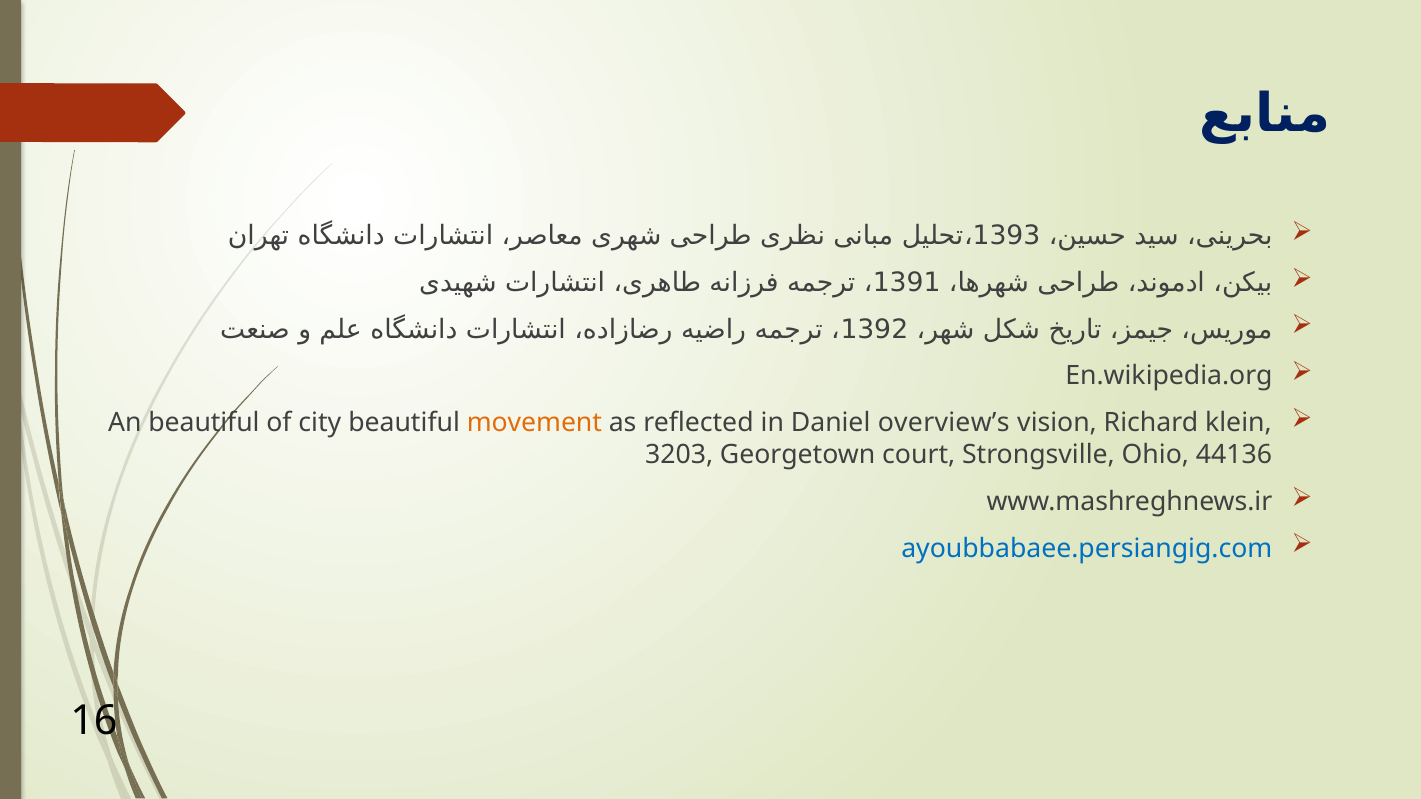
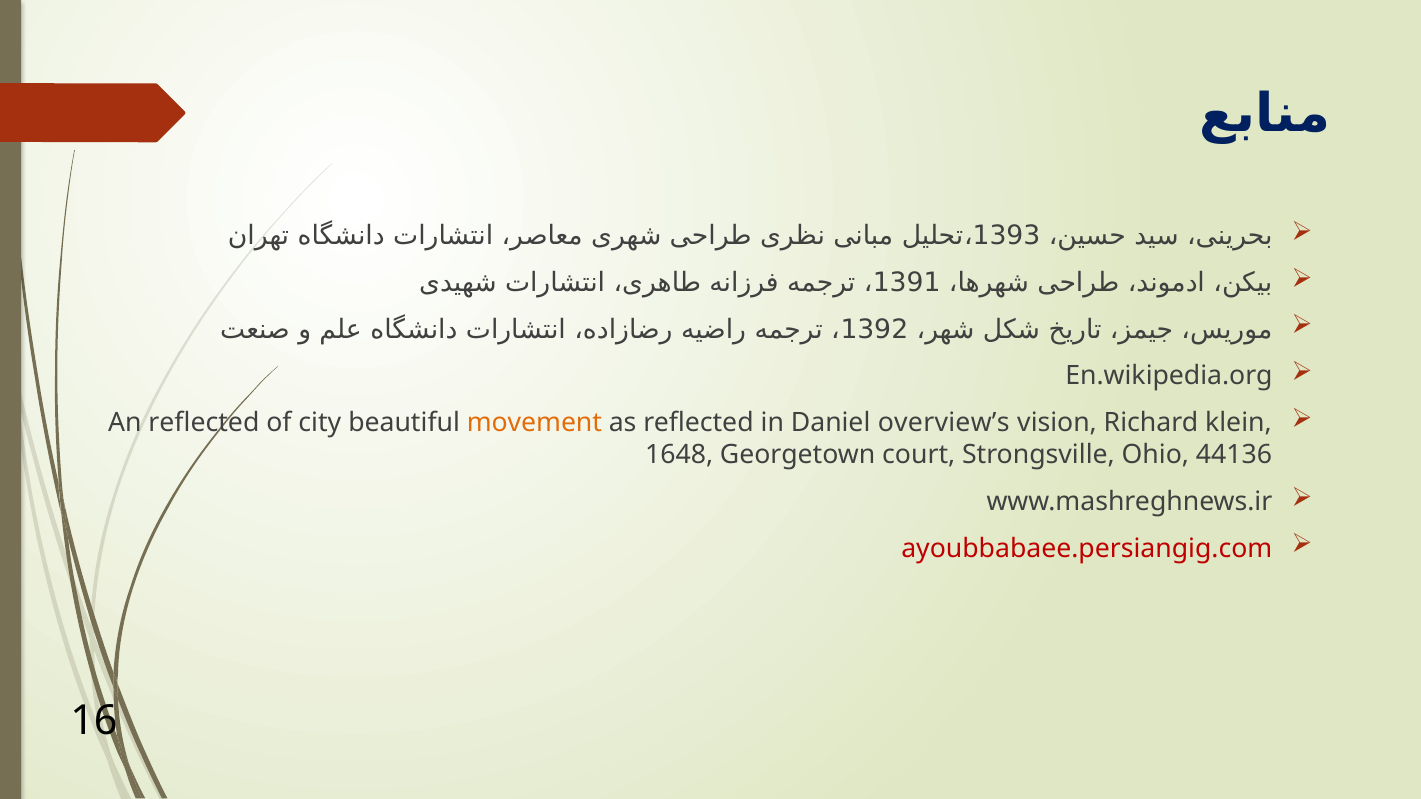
An beautiful: beautiful -> reflected (204, 423)
3203: 3203 -> 1648 (679, 455)
ayoubbabaee.persiangig.com colour: blue -> red (1087, 549)
